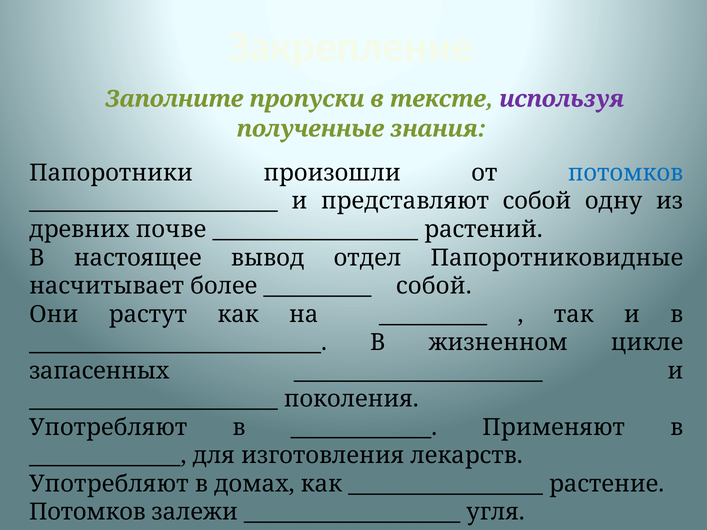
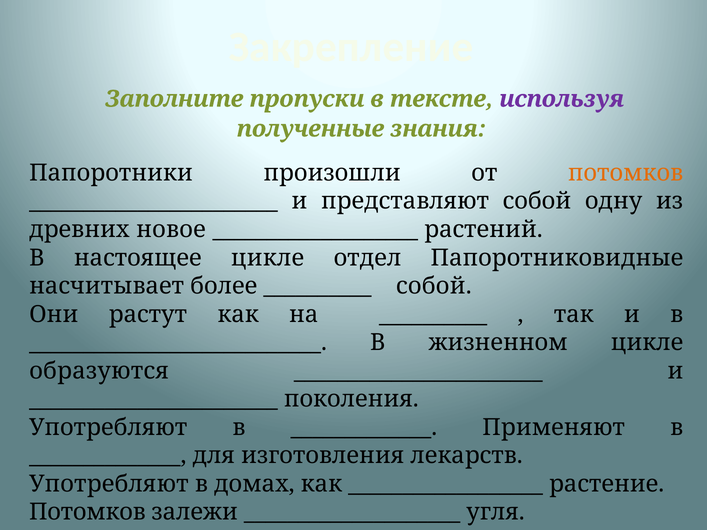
потомков colour: blue -> orange (626, 173)
почве: почве -> новое (171, 230)
настоящее вывод: вывод -> цикле (268, 258)
запасенных: запасенных -> образуются (99, 371)
